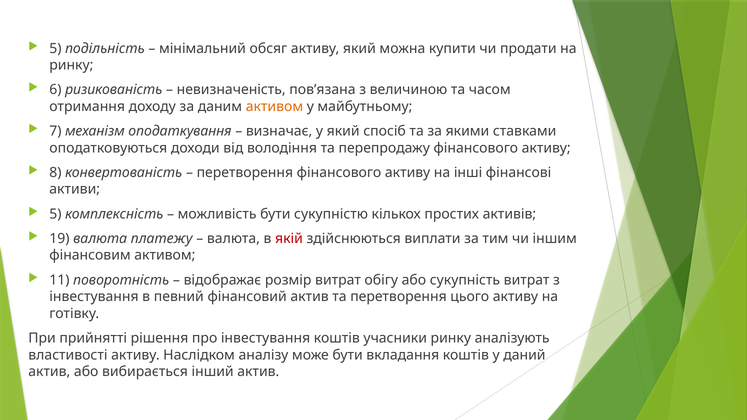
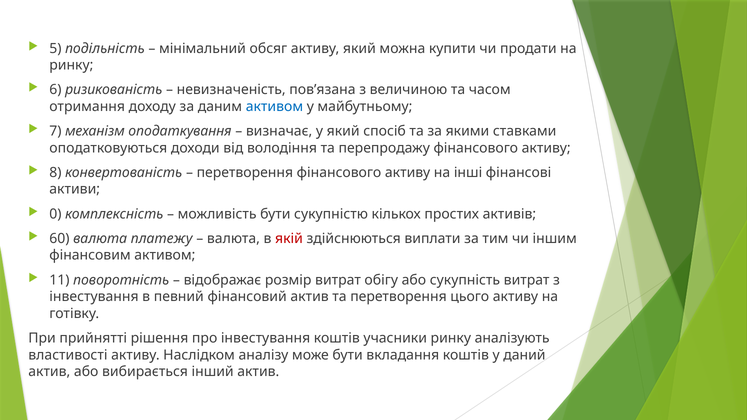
активом colour: orange -> blue (274, 107)
5: 5 -> 0 (55, 214)
19: 19 -> 60 (59, 239)
